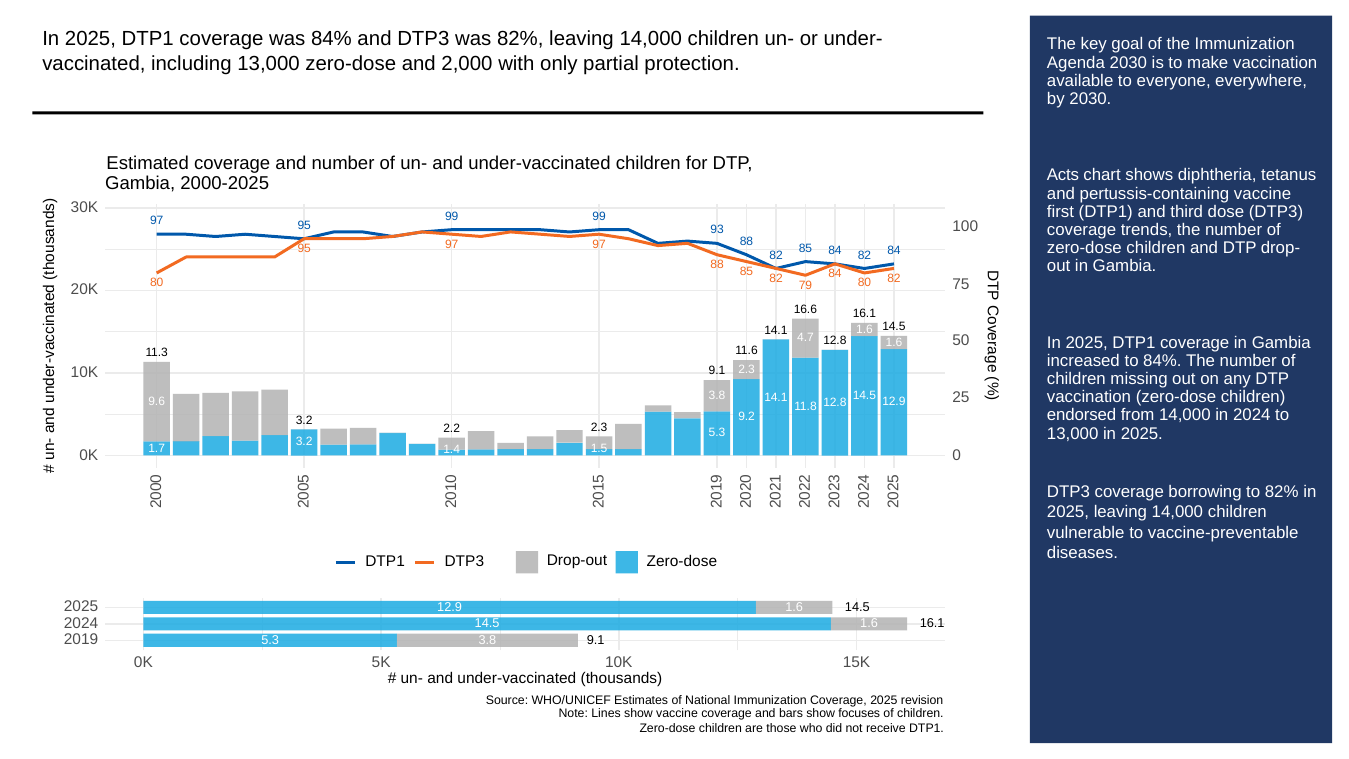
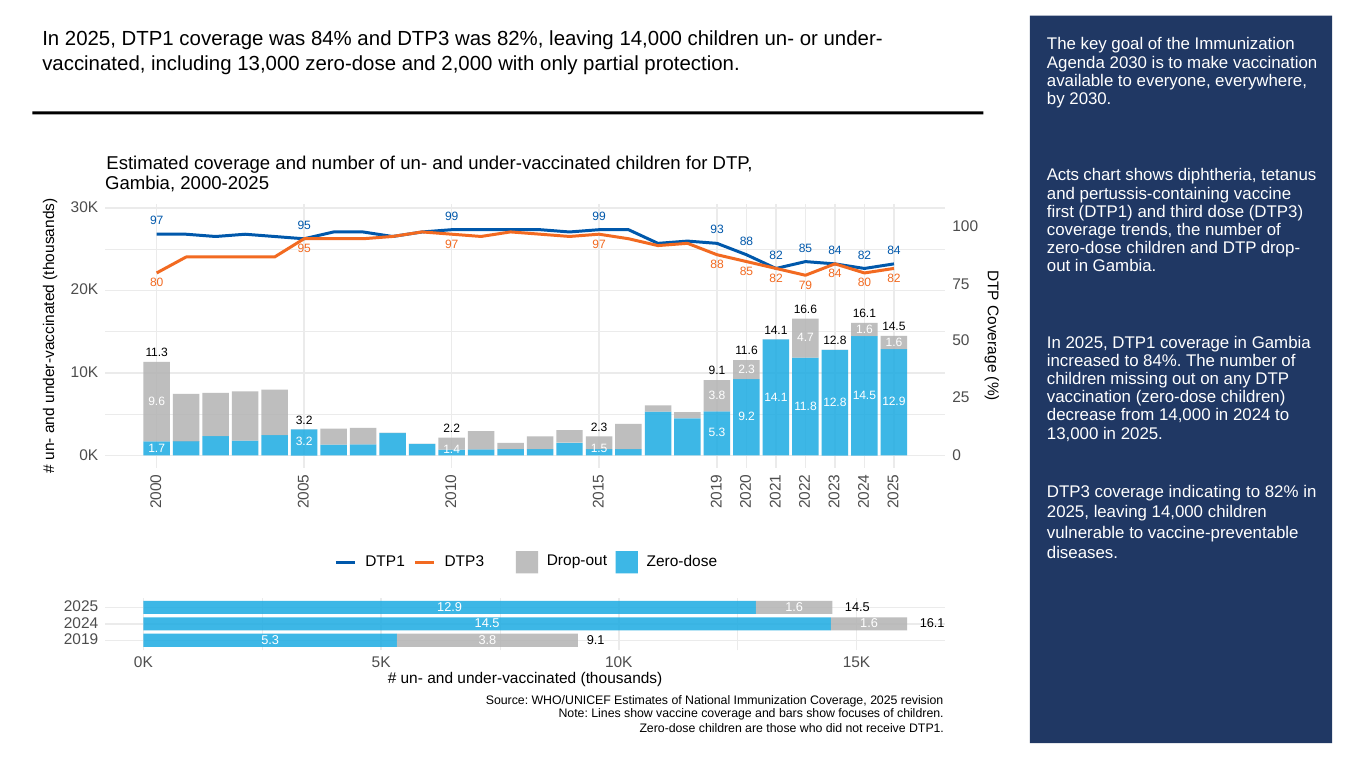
endorsed: endorsed -> decrease (1082, 415)
borrowing: borrowing -> indicating (1205, 492)
